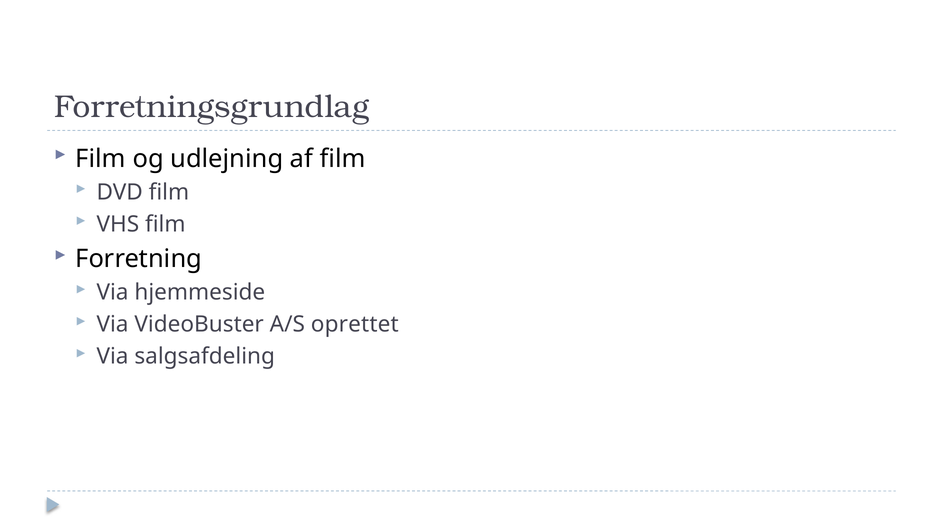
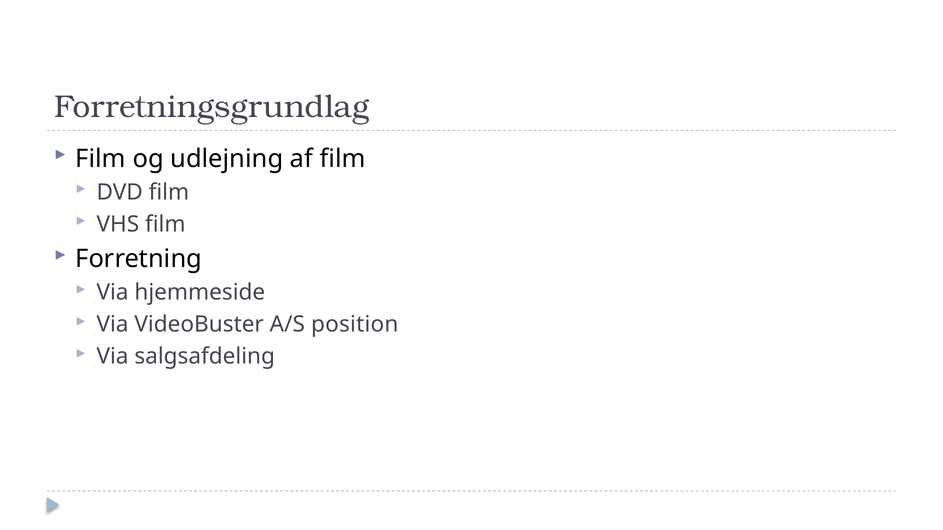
oprettet: oprettet -> position (355, 325)
